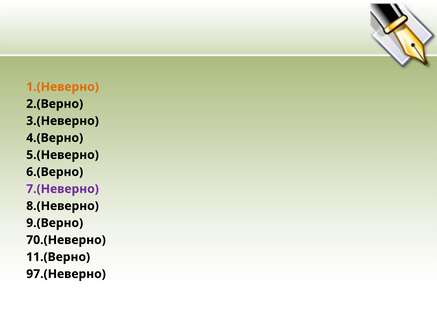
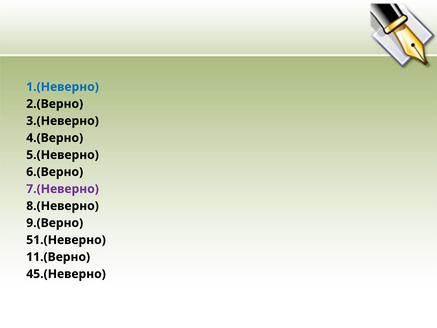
1.(Неверно colour: orange -> blue (63, 87)
70.(Неверно: 70.(Неверно -> 51.(Неверно (66, 240)
97.(Неверно: 97.(Неверно -> 45.(Неверно (66, 274)
